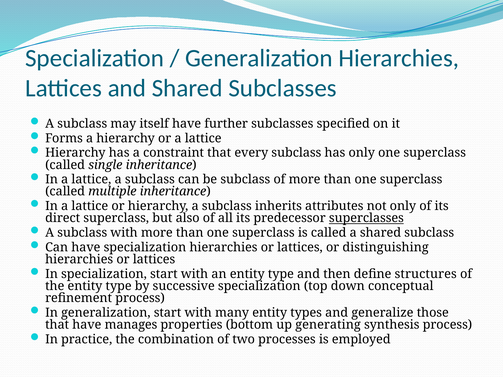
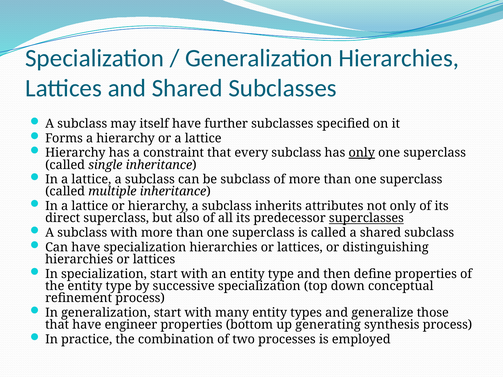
only underline: none -> present (362, 153)
define structures: structures -> properties (426, 274)
manages: manages -> engineer (131, 325)
